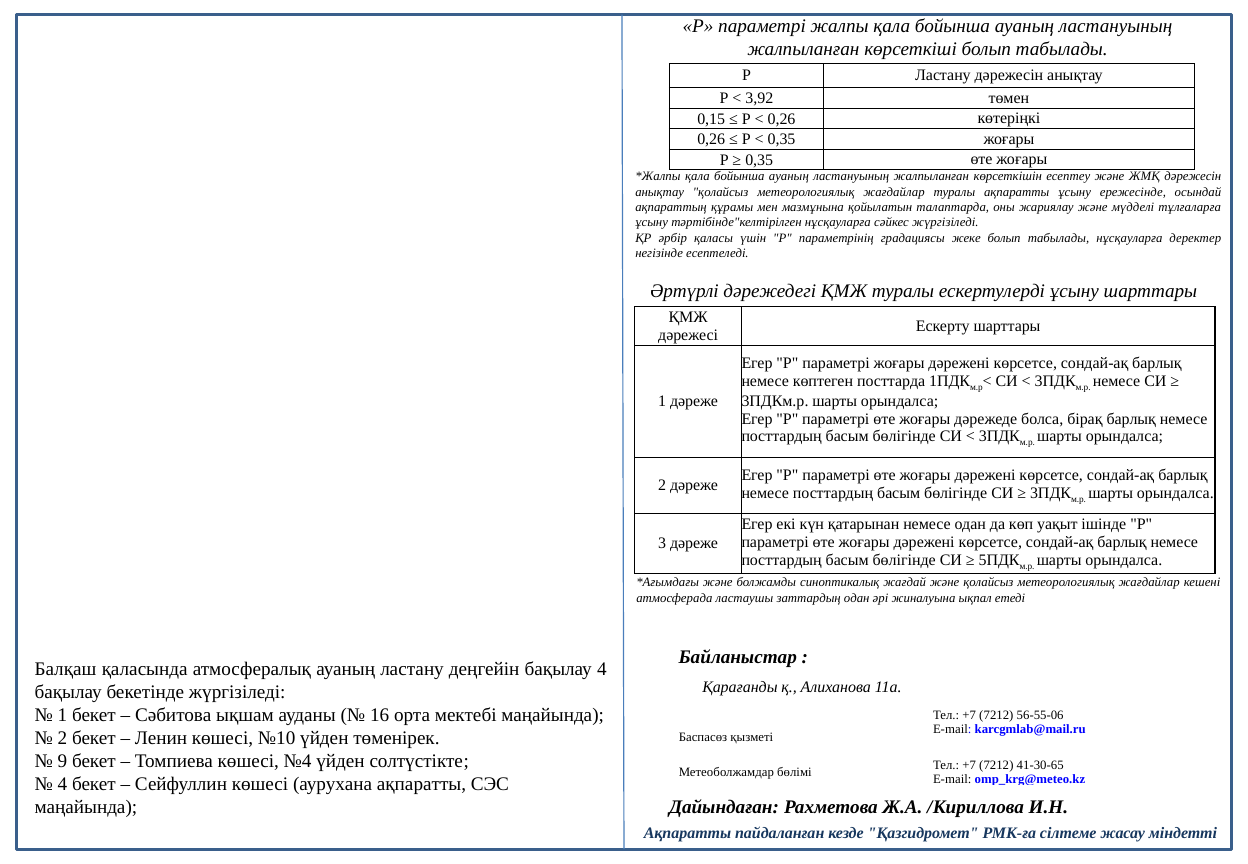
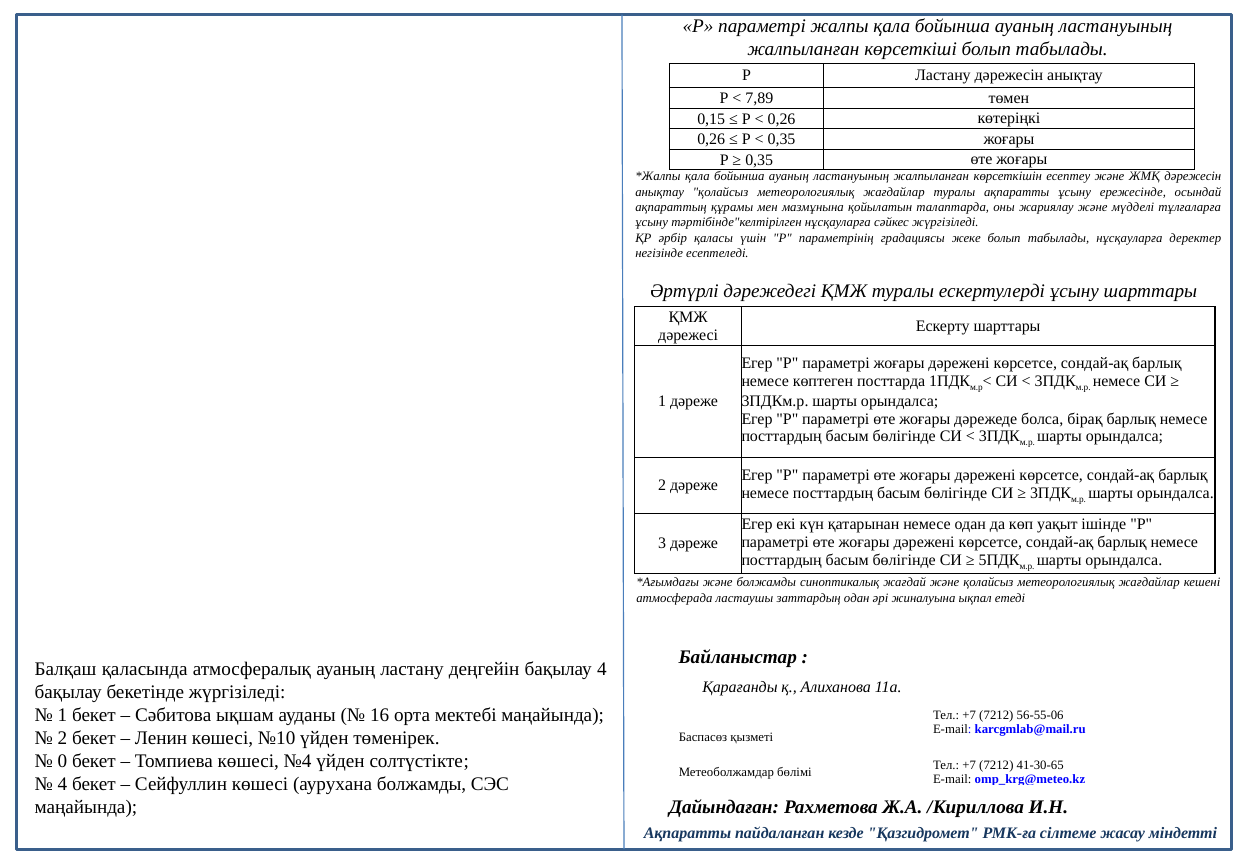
3,92: 3,92 -> 7,89 (759, 98)
9: 9 -> 0 (63, 761)
аурухана ақпаратты: ақпаратты -> болжамды (422, 784)
